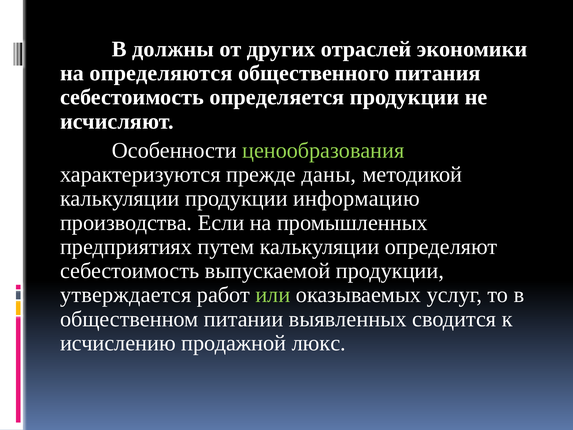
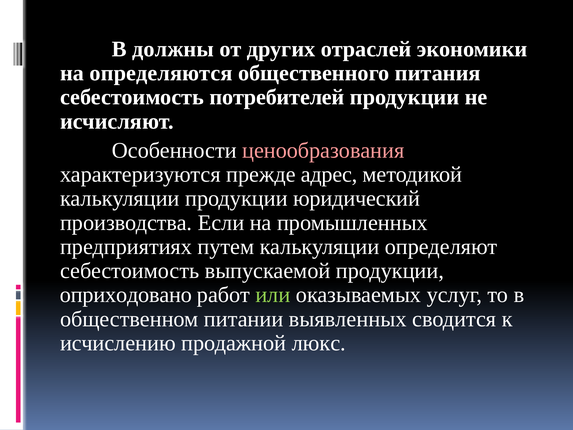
определяется: определяется -> потребителей (277, 97)
ценообразования colour: light green -> pink (323, 150)
даны: даны -> адрес (329, 174)
информацию: информацию -> юридический (357, 199)
утверждается: утверждается -> оприходовано (126, 295)
